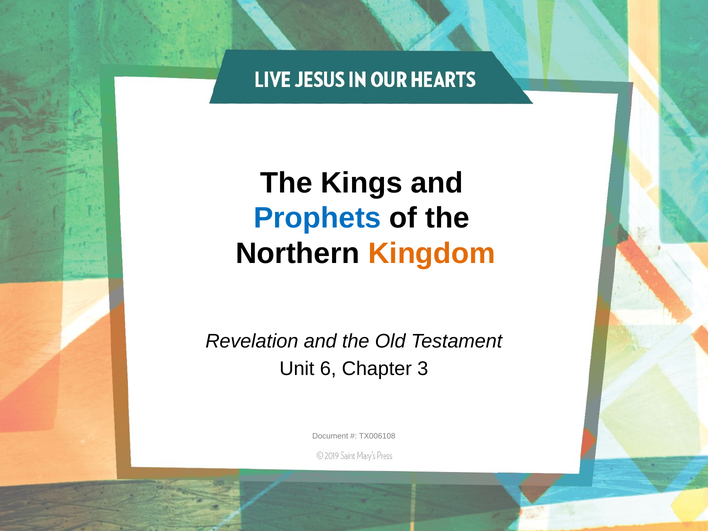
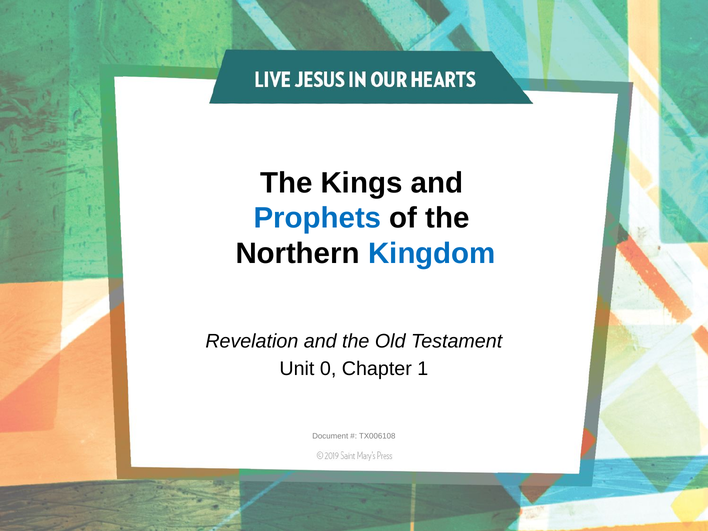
Kingdom colour: orange -> blue (432, 254)
6: 6 -> 0 (328, 369)
3: 3 -> 1 (423, 369)
